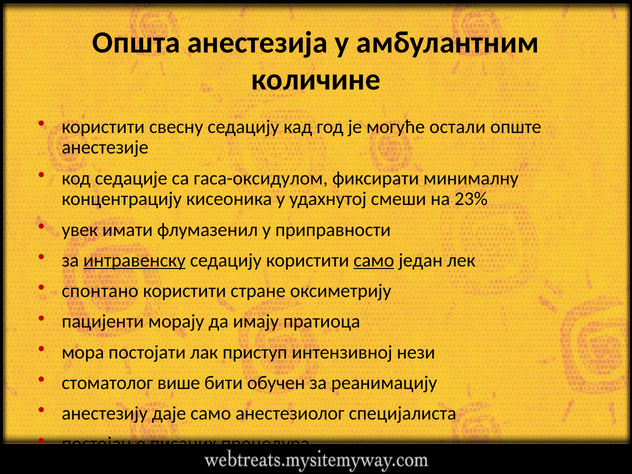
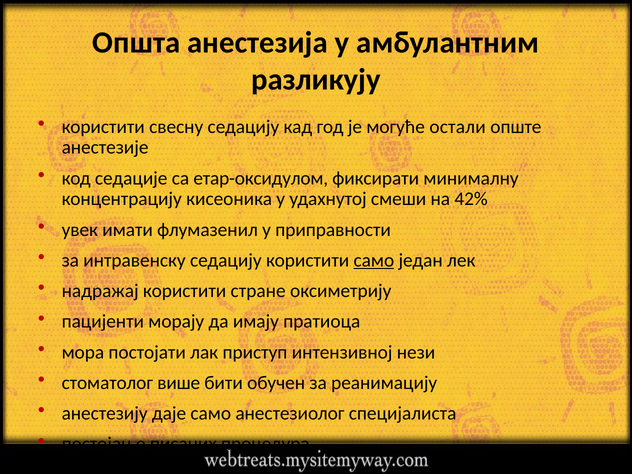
количине: количине -> разликују (316, 80)
гаса-оксидулом: гаса-оксидулом -> етар-оксидулом (261, 178)
23%: 23% -> 42% (471, 199)
интравенску underline: present -> none (135, 260)
спонтано: спонтано -> надражај (100, 291)
